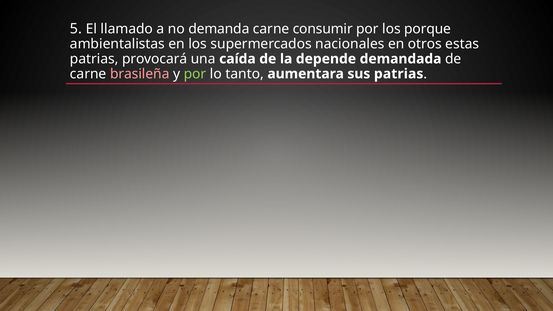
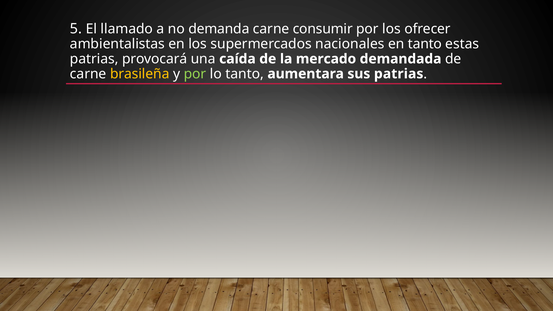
porque: porque -> ofrecer (428, 29)
en otros: otros -> tanto (425, 44)
depende: depende -> mercado (326, 59)
brasileña colour: pink -> yellow (140, 74)
